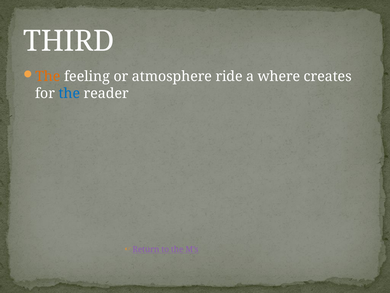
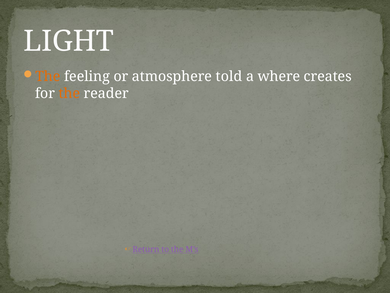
THIRD: THIRD -> LIGHT (69, 41)
ride: ride -> told (229, 76)
the colour: blue -> orange (69, 93)
